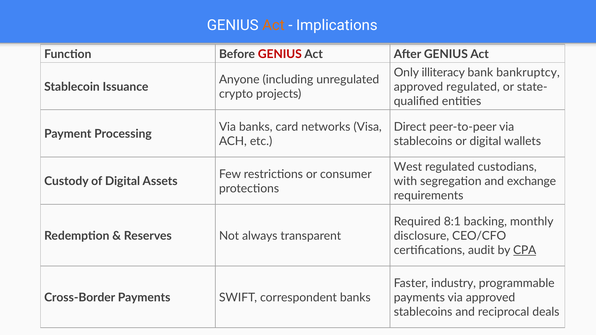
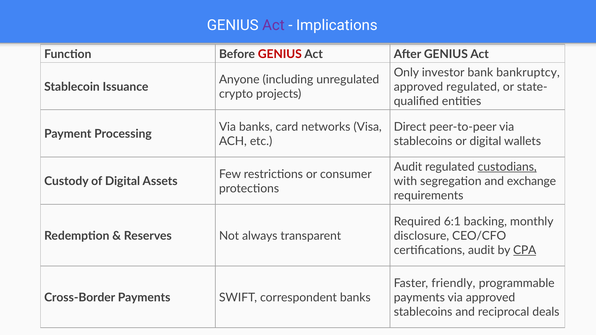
Act colour: orange -> purple (273, 25)
illiteracy: illiteracy -> investor (443, 72)
West: West -> Audit (408, 167)
custodians underline: none -> present (507, 167)
8:1: 8:1 -> 6:1 (452, 222)
industry: industry -> friendly (453, 283)
